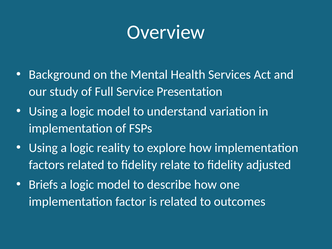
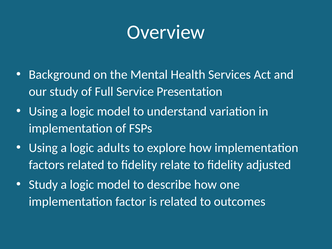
reality: reality -> adults (113, 148)
Briefs: Briefs -> Study (43, 185)
